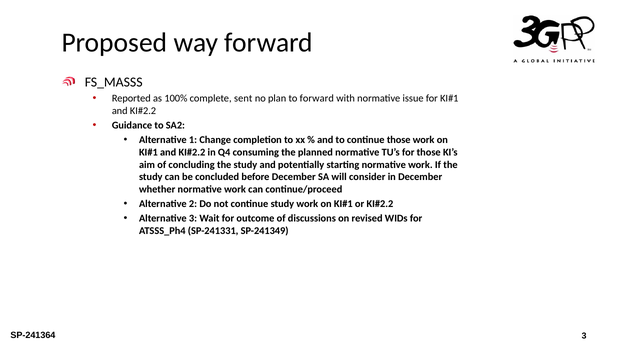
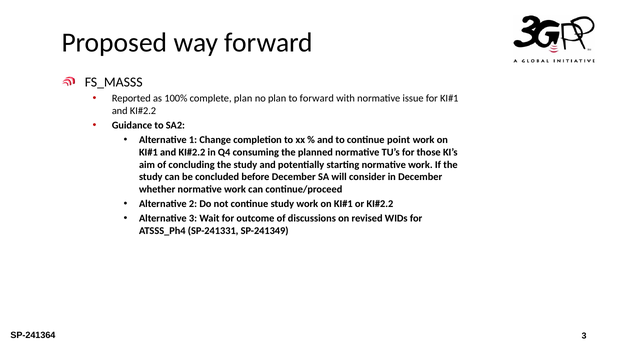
complete sent: sent -> plan (243, 98)
continue those: those -> point (399, 140)
